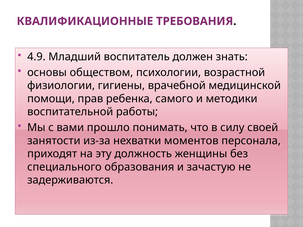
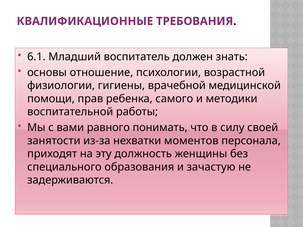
4.9: 4.9 -> 6.1 (36, 57)
обществом: обществом -> отношение (101, 73)
прошло: прошло -> равного (108, 128)
